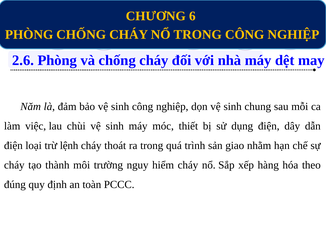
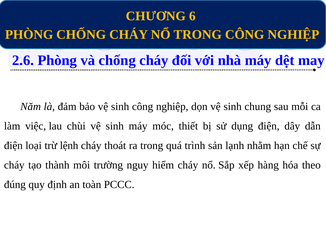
giao: giao -> lạnh (235, 146)
